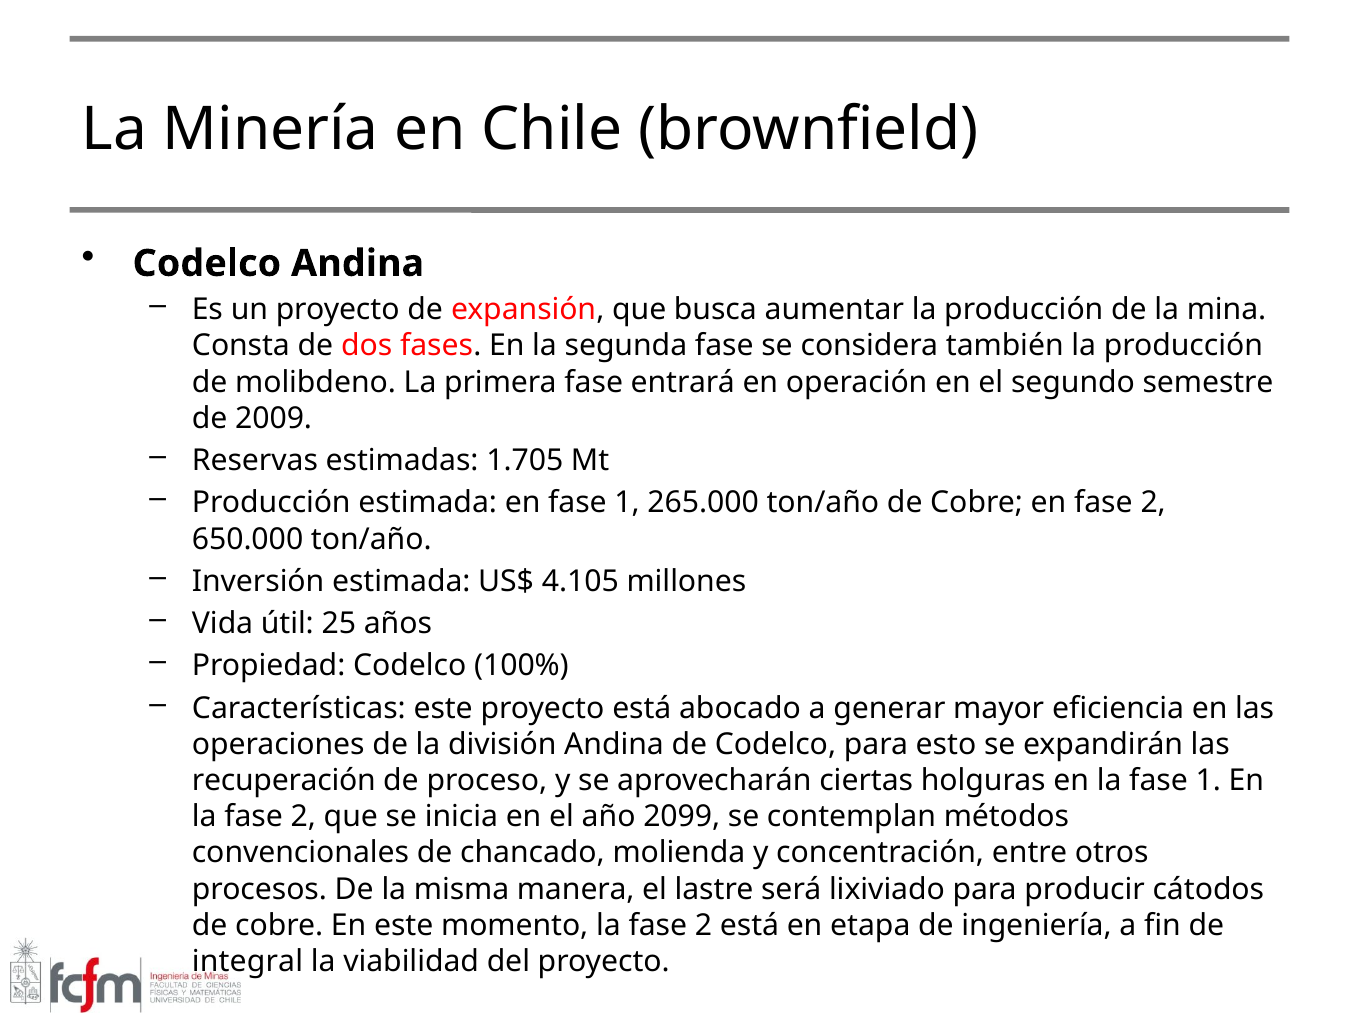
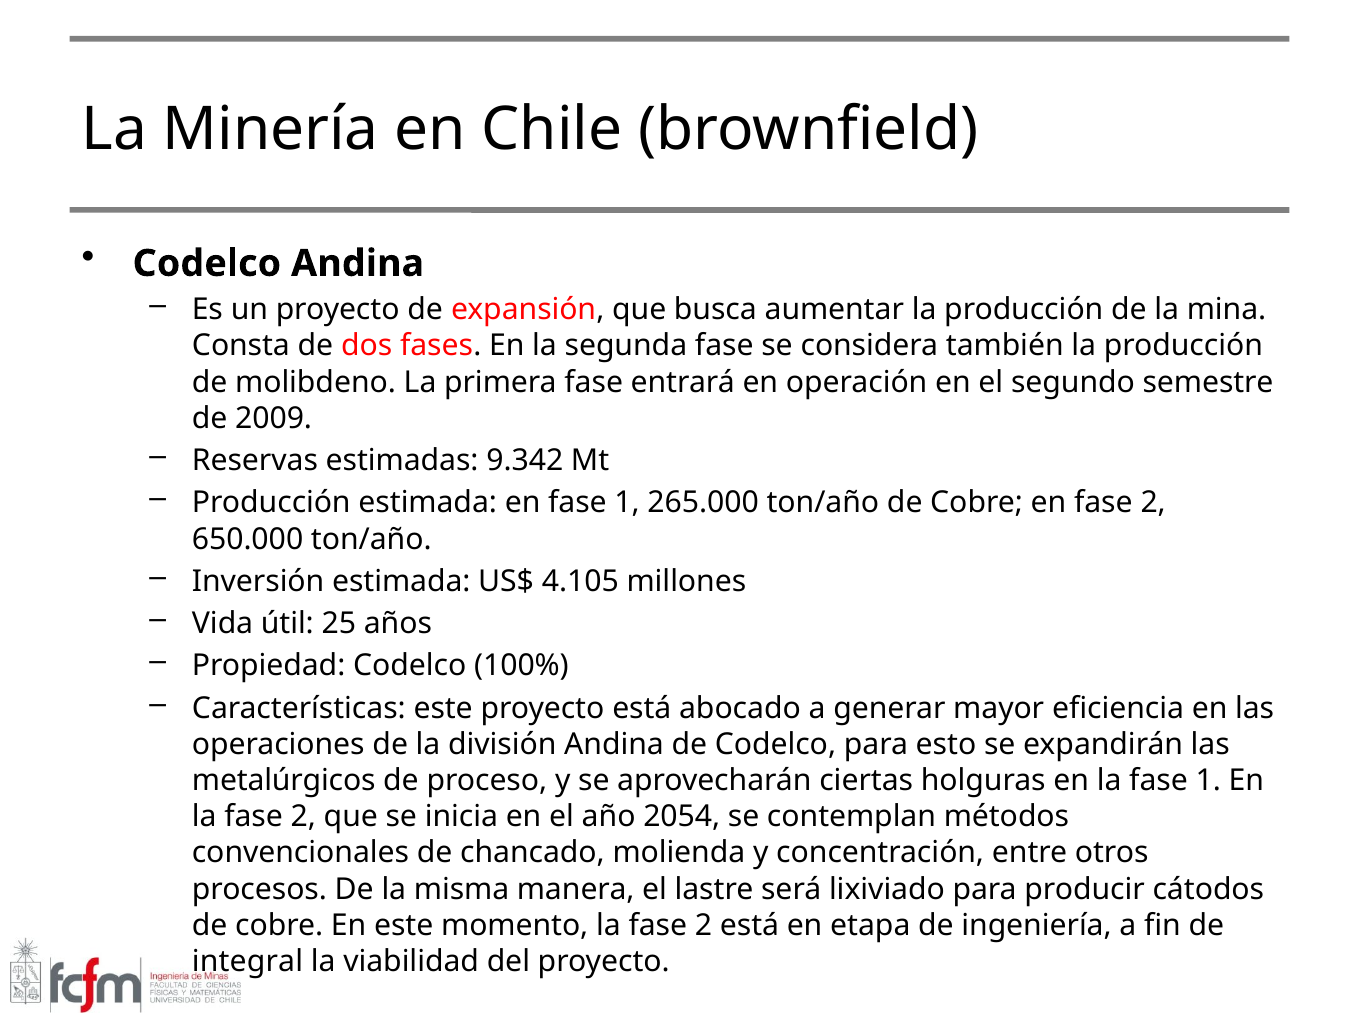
1.705: 1.705 -> 9.342 (525, 461)
recuperación: recuperación -> metalúrgicos (284, 781)
2099: 2099 -> 2054 (682, 817)
